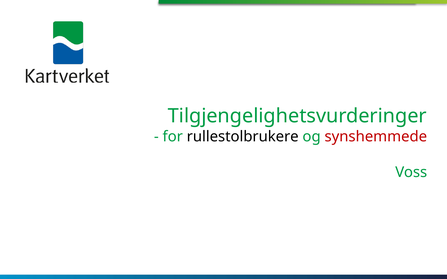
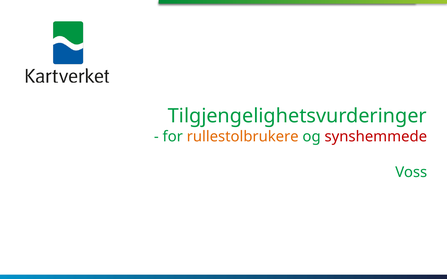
rullestolbrukere colour: black -> orange (243, 137)
